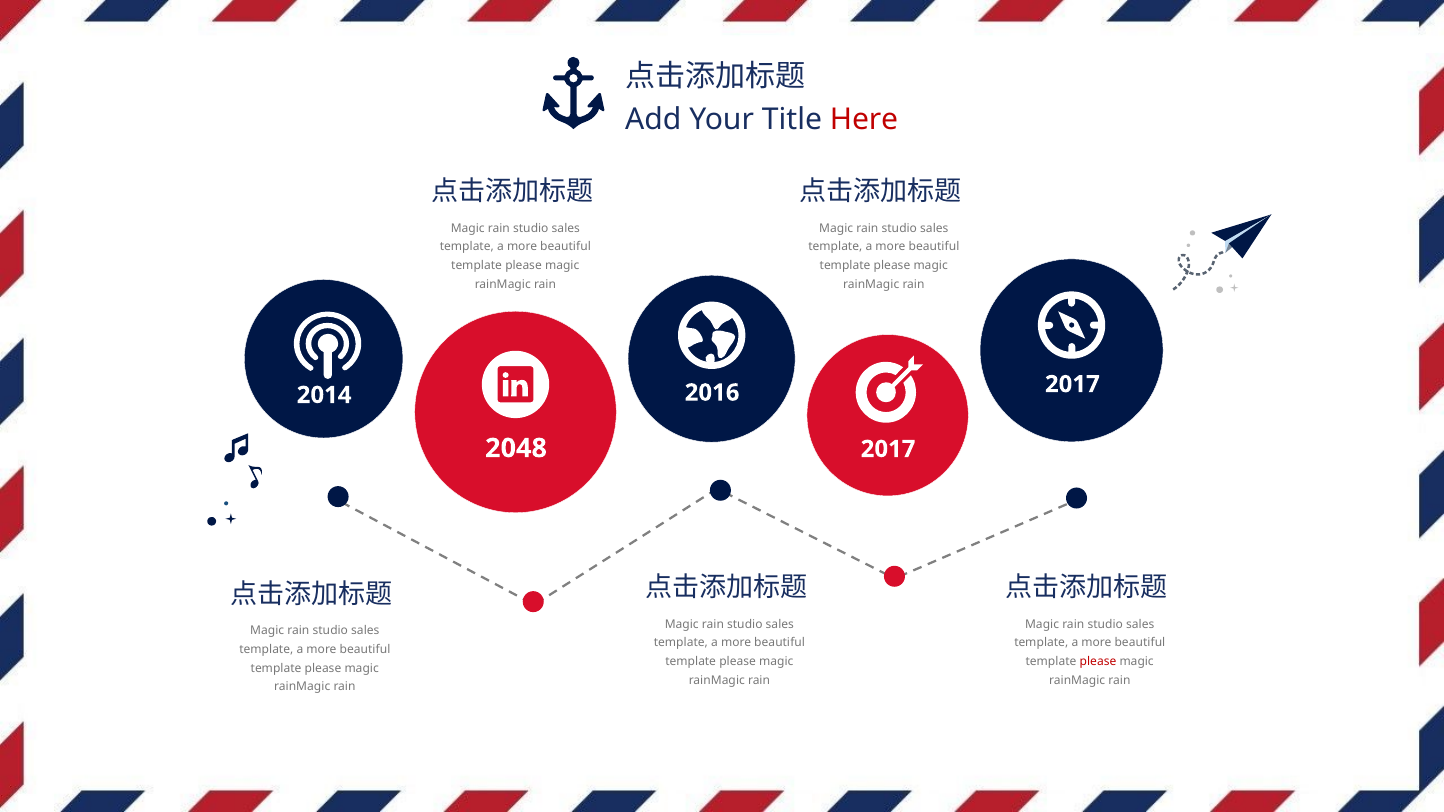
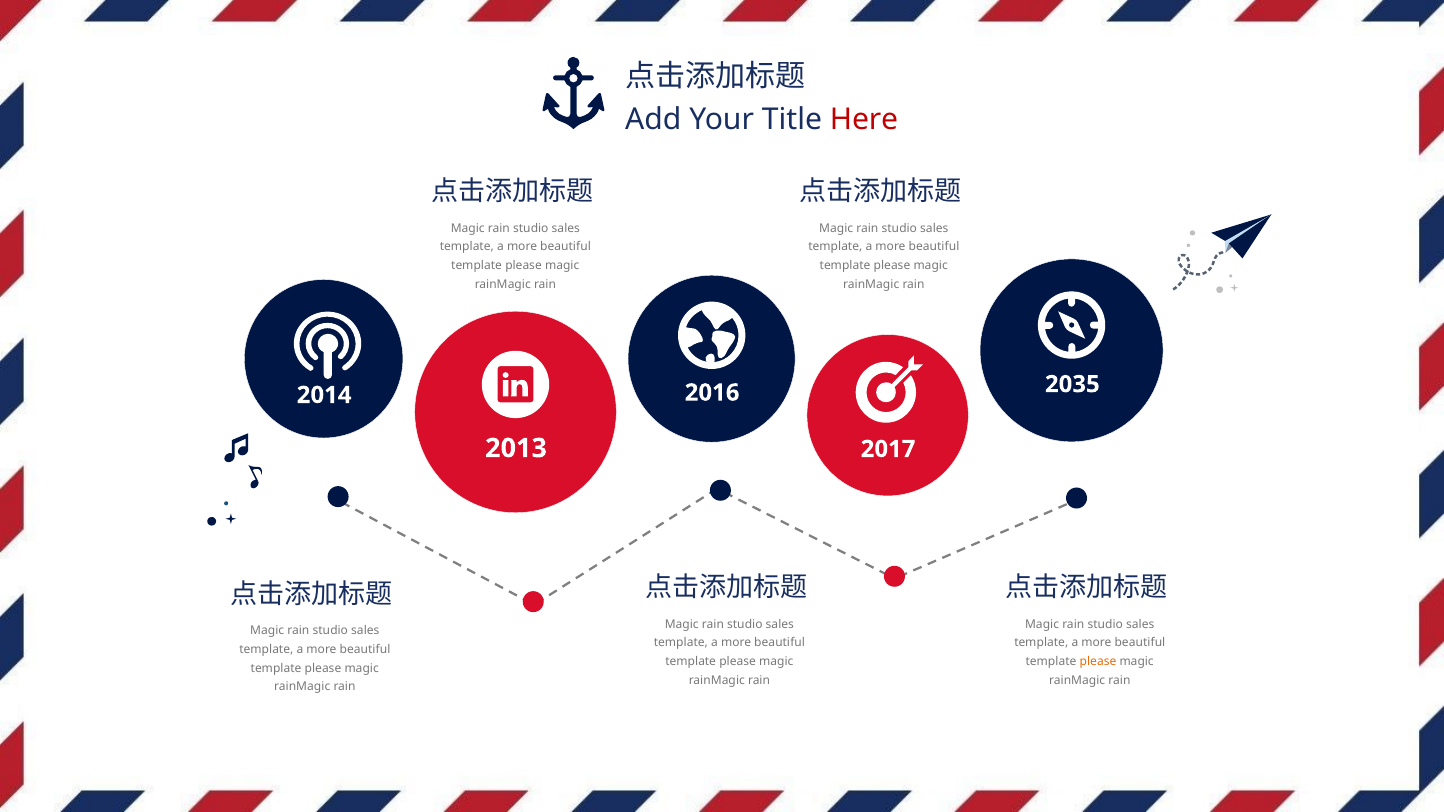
2017: 2017 -> 2035 (1072, 384)
2048: 2048 -> 2013 (516, 448)
please colour: red -> orange (1098, 662)
